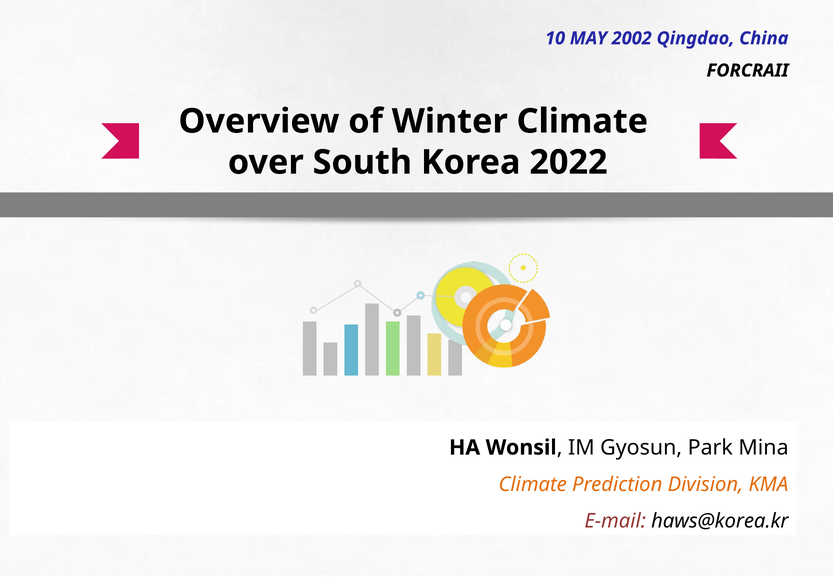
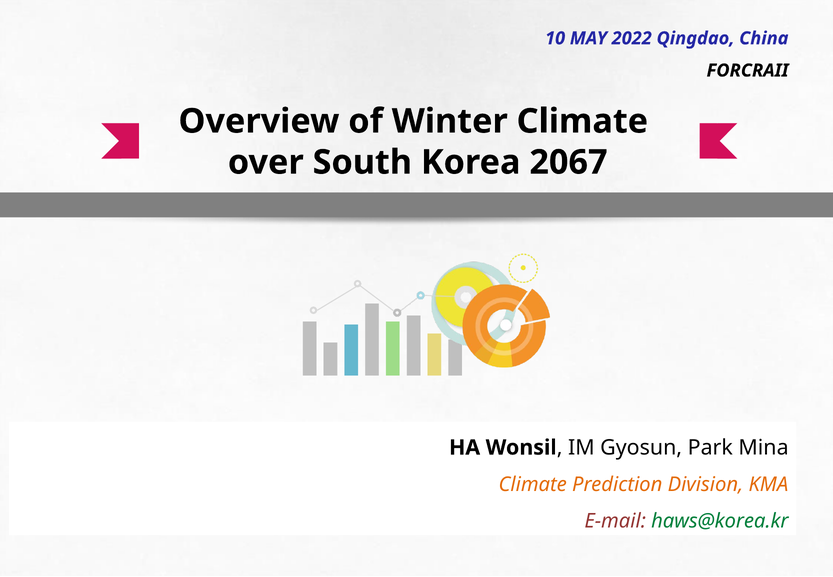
2002: 2002 -> 2022 (632, 38)
2022: 2022 -> 2067 (568, 162)
haws@korea.kr colour: black -> green (720, 521)
